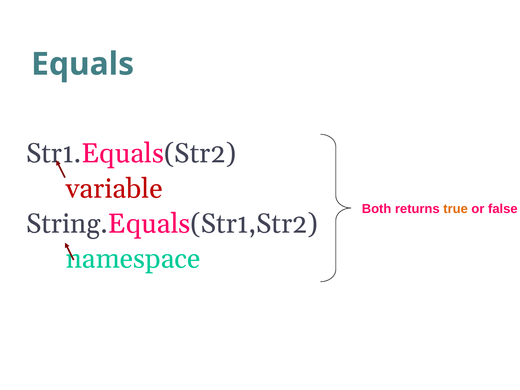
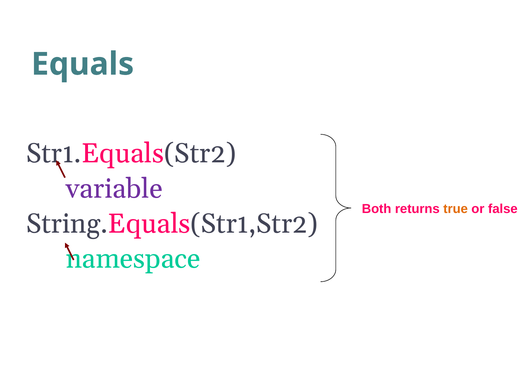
variable colour: red -> purple (114, 189)
